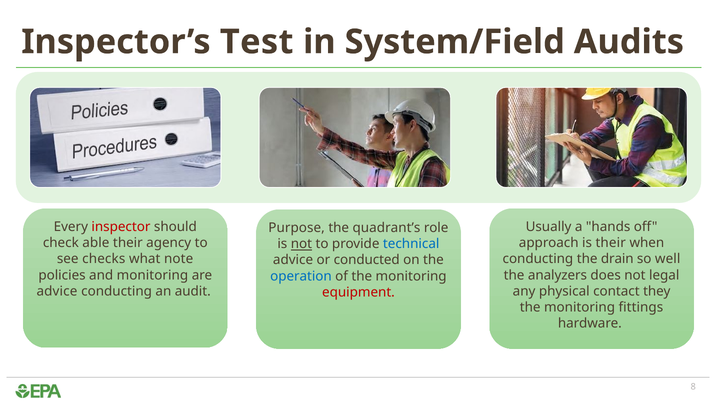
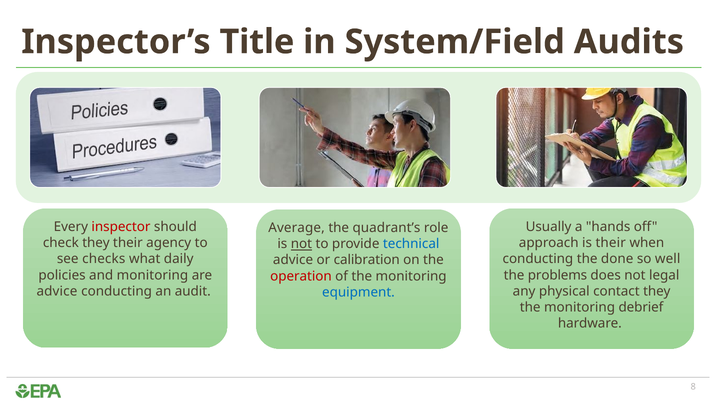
Test: Test -> Title (257, 42)
Purpose: Purpose -> Average (297, 228)
check able: able -> they (96, 243)
note: note -> daily (179, 259)
drain: drain -> done (617, 259)
conducted: conducted -> calibration (367, 260)
analyzers: analyzers -> problems (557, 275)
operation colour: blue -> red (301, 276)
equipment colour: red -> blue (358, 292)
fittings: fittings -> debrief (641, 308)
